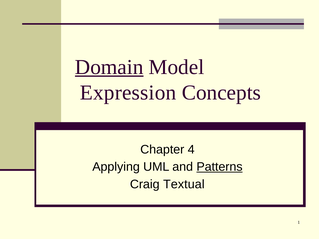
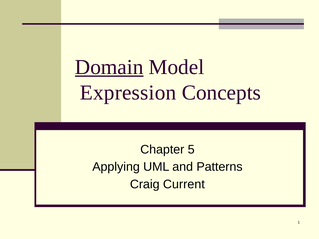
4: 4 -> 5 (191, 150)
Patterns underline: present -> none (219, 167)
Textual: Textual -> Current (184, 184)
